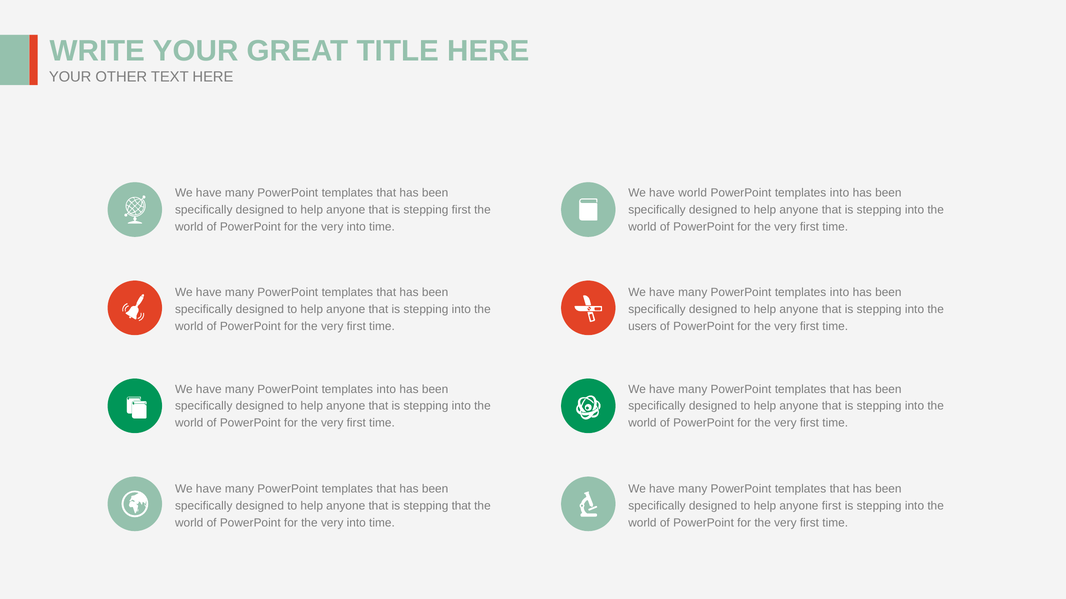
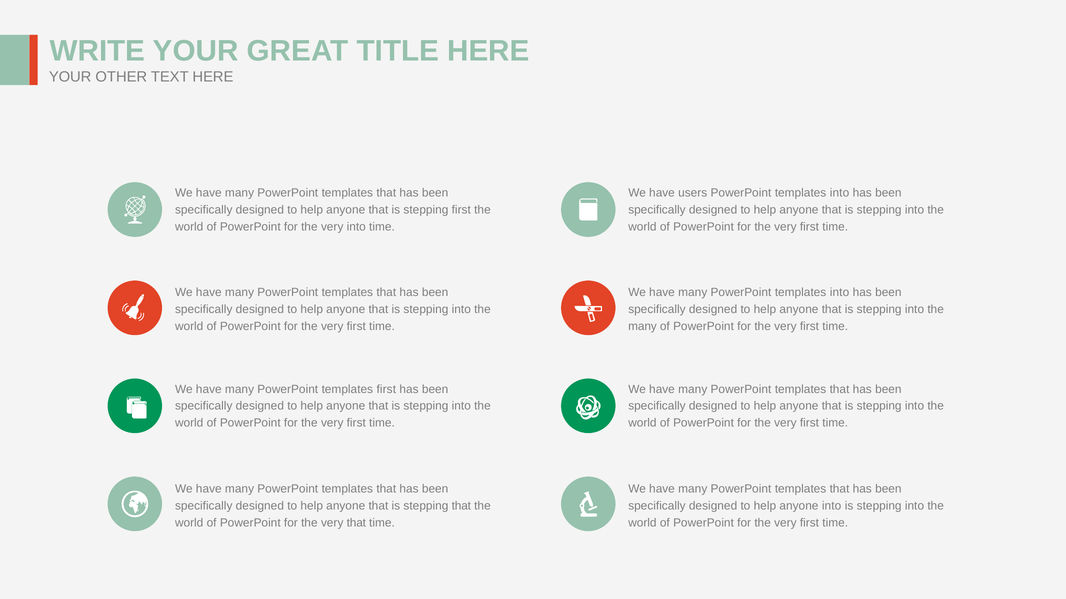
have world: world -> users (693, 193)
users: users -> many (642, 326)
into: into -> first (386, 389)
anyone first: first -> into (832, 506)
into: into -> that (356, 523)
